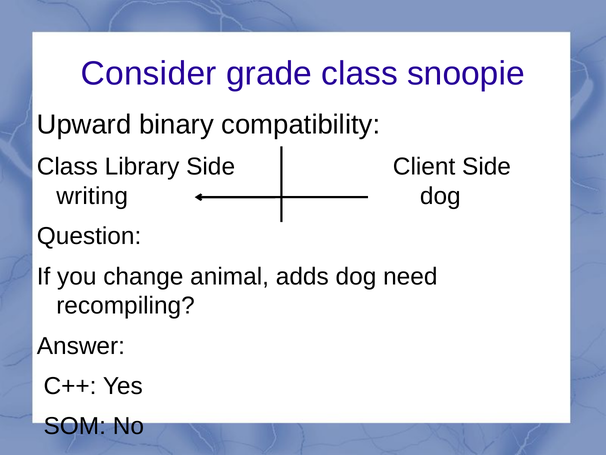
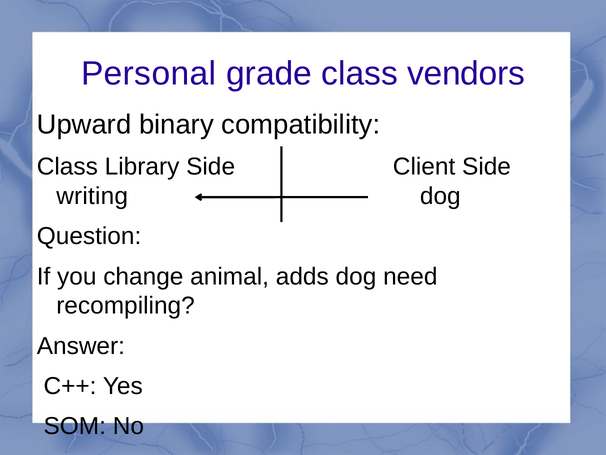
Consider: Consider -> Personal (149, 74)
snoopie: snoopie -> vendors (466, 74)
